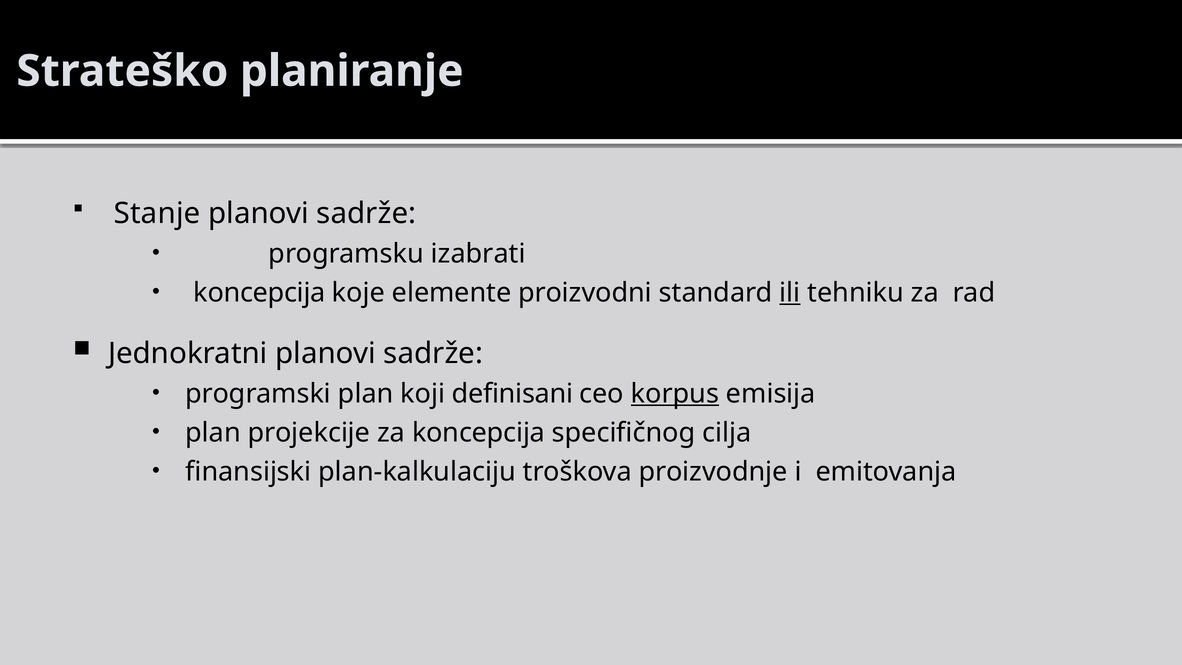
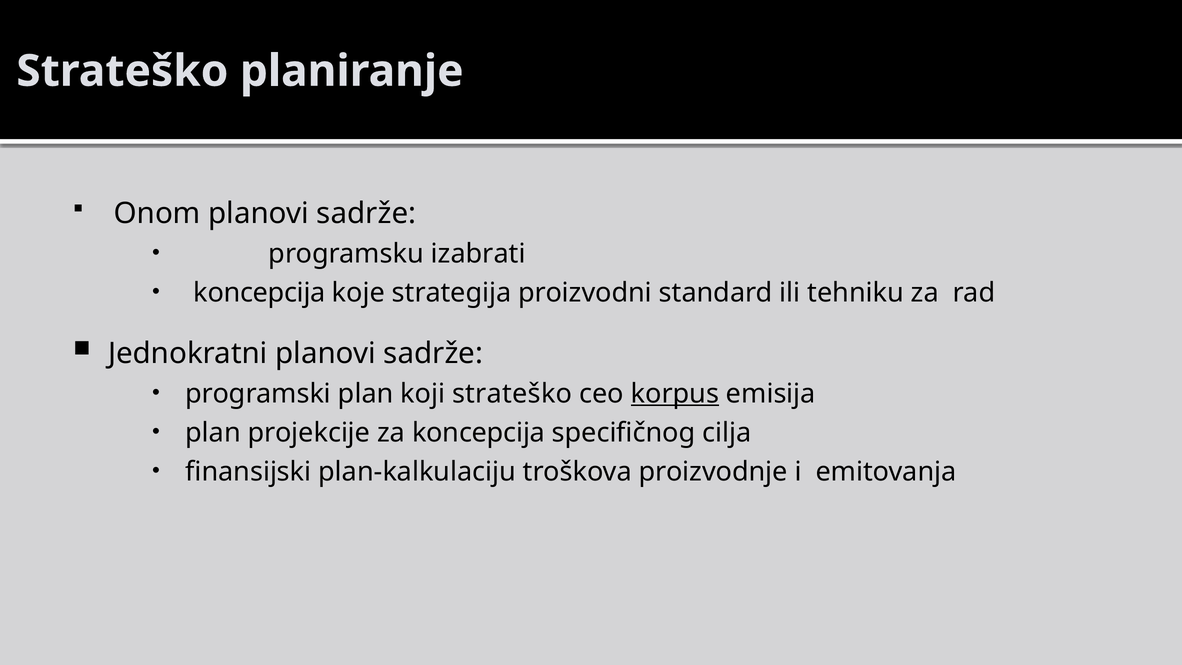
Stanje: Stanje -> Onom (157, 213)
elemente: elemente -> strategija (452, 293)
ili underline: present -> none (790, 293)
koji definisani: definisani -> strateško (512, 394)
